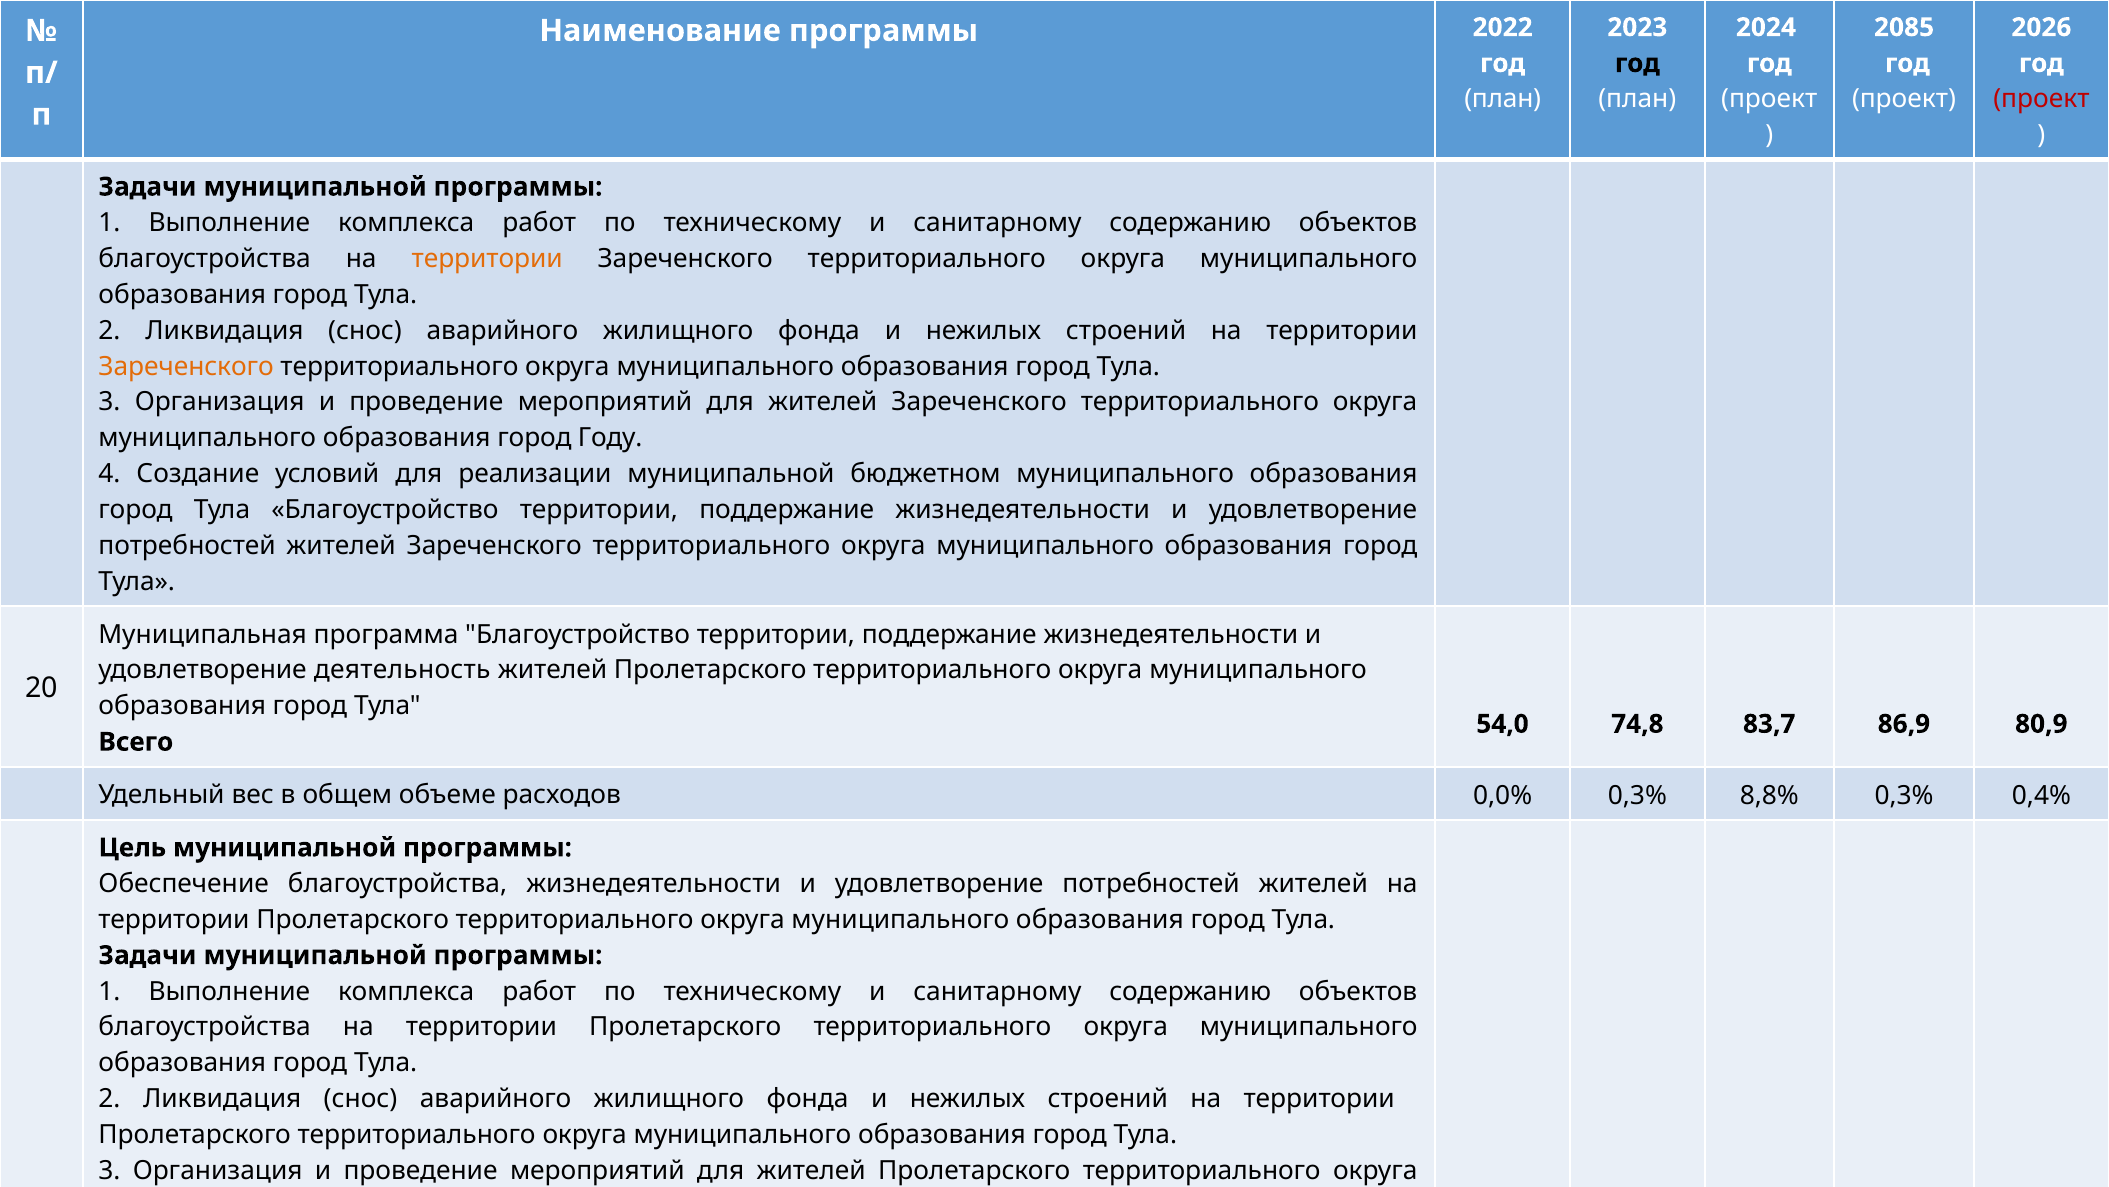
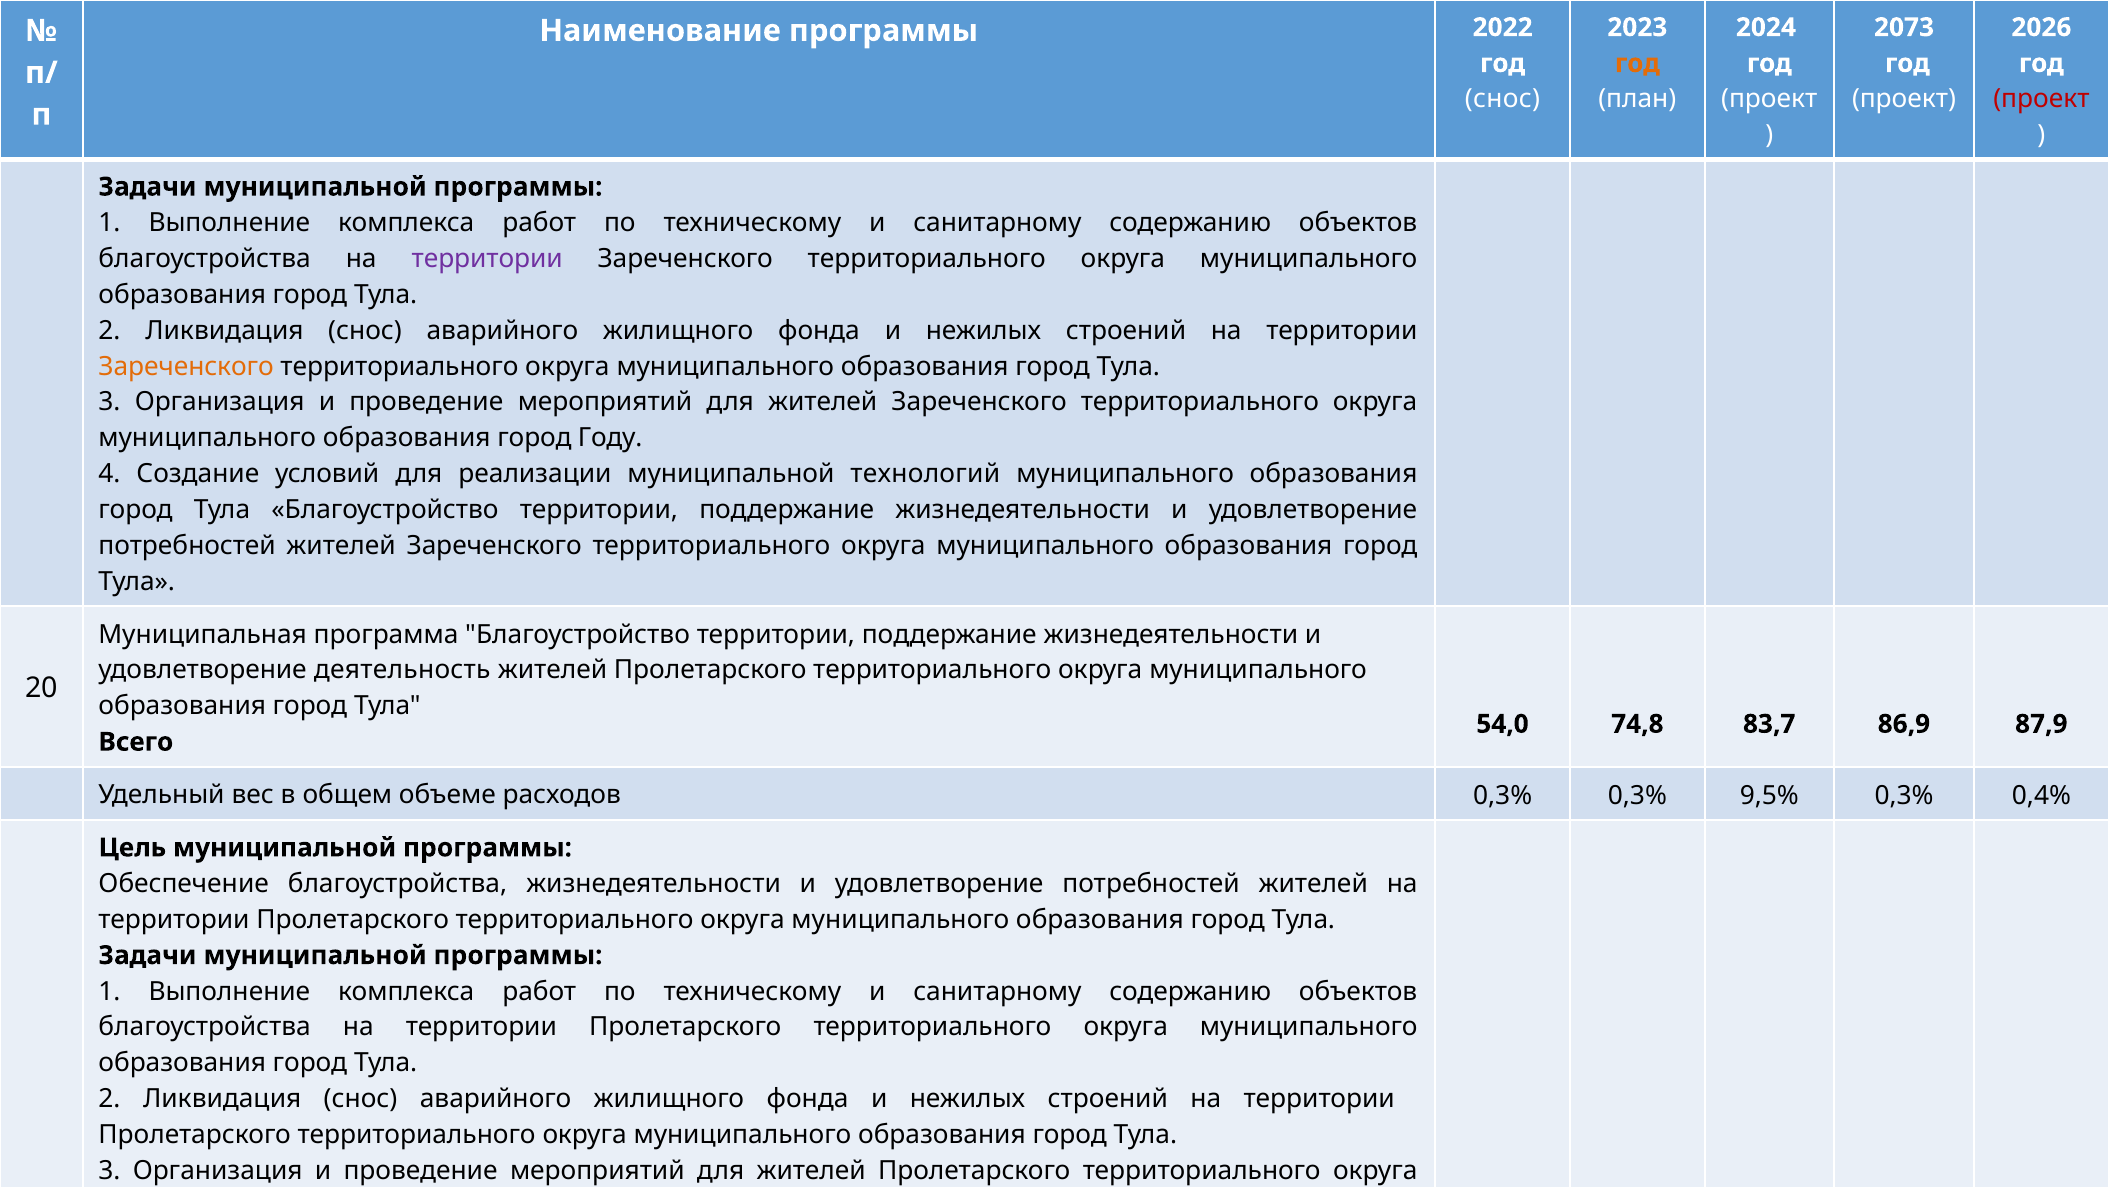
2085: 2085 -> 2073 (1904, 27)
год colour: black -> orange (1637, 63)
план: план -> снос (1502, 99)
территории colour: orange -> purple (487, 259)
бюджетном: бюджетном -> технологий (925, 474)
80,9: 80,9 -> 87,9 (2041, 724)
расходов 0,0%: 0,0% -> 0,3% (1503, 795)
8,8%: 8,8% -> 9,5% (1769, 795)
